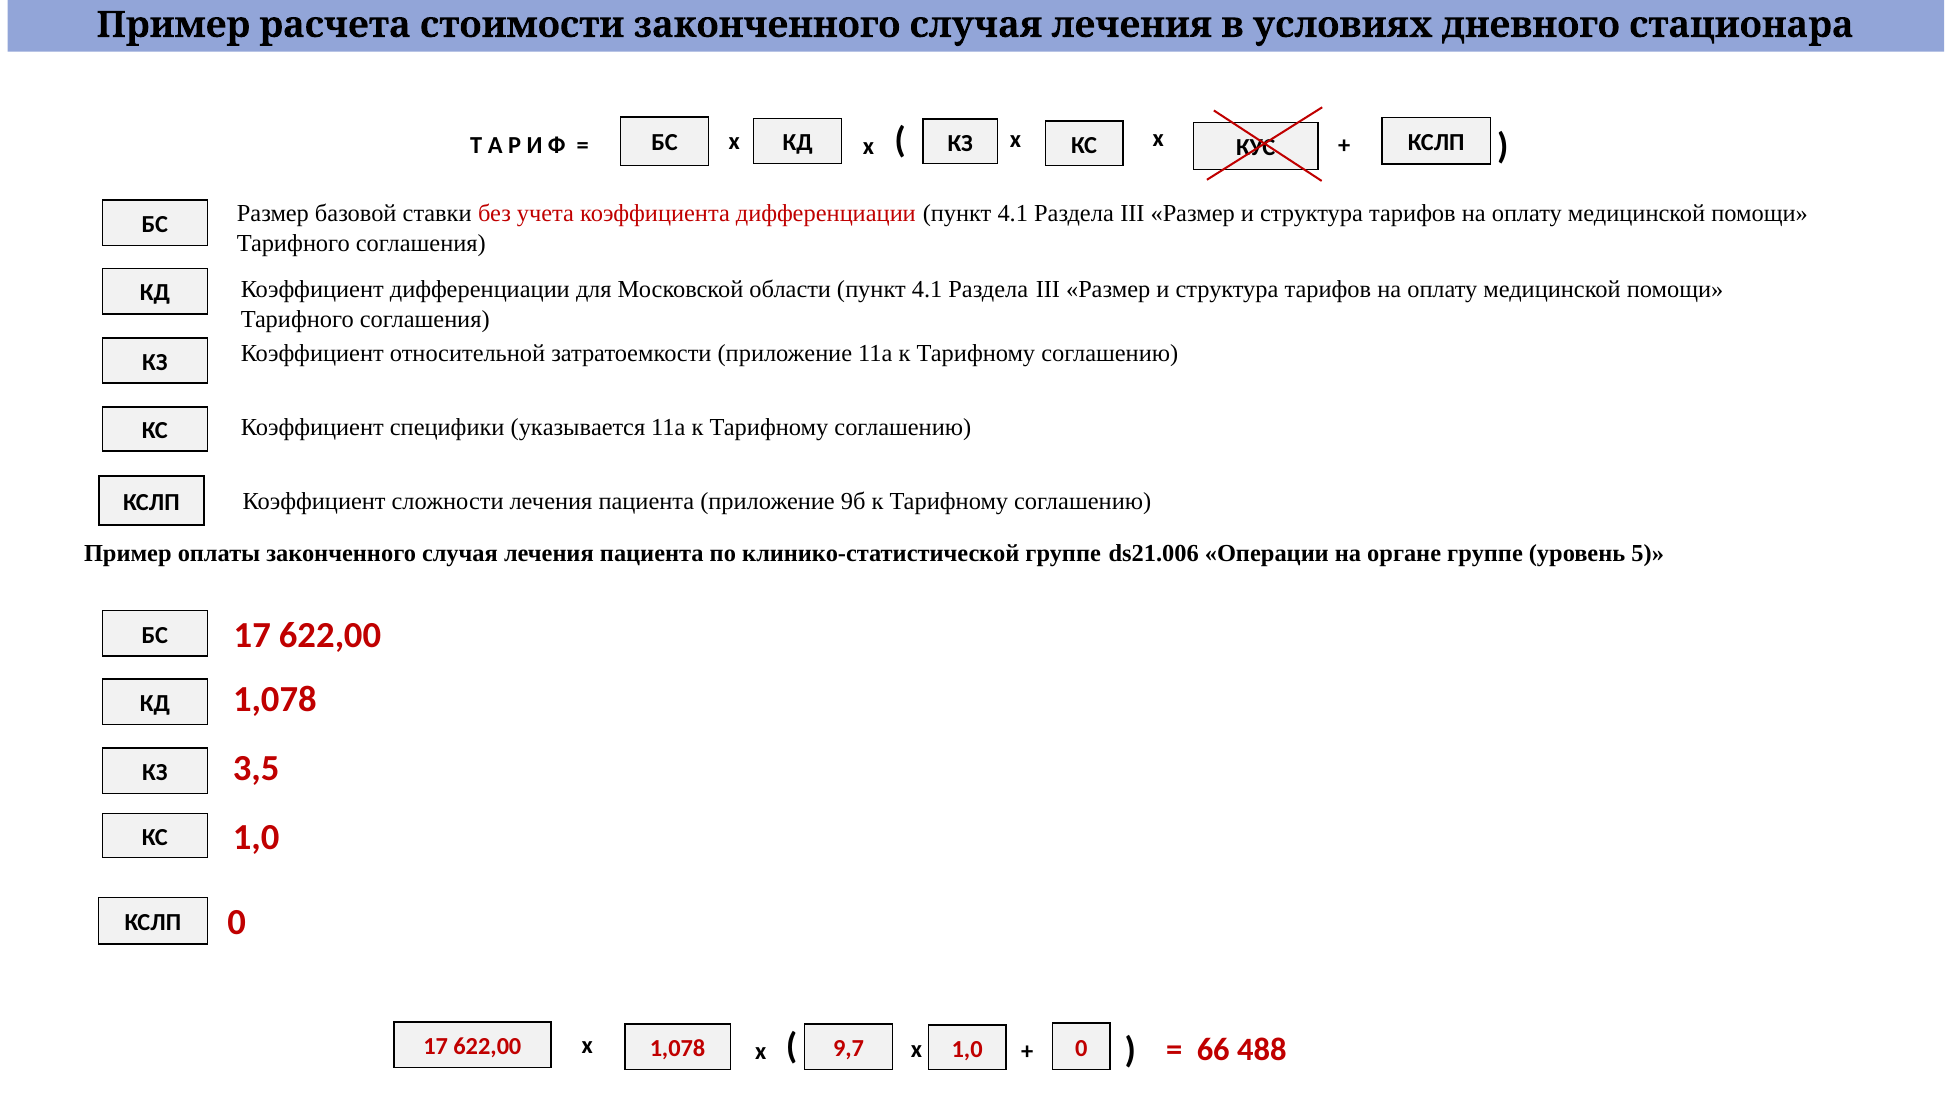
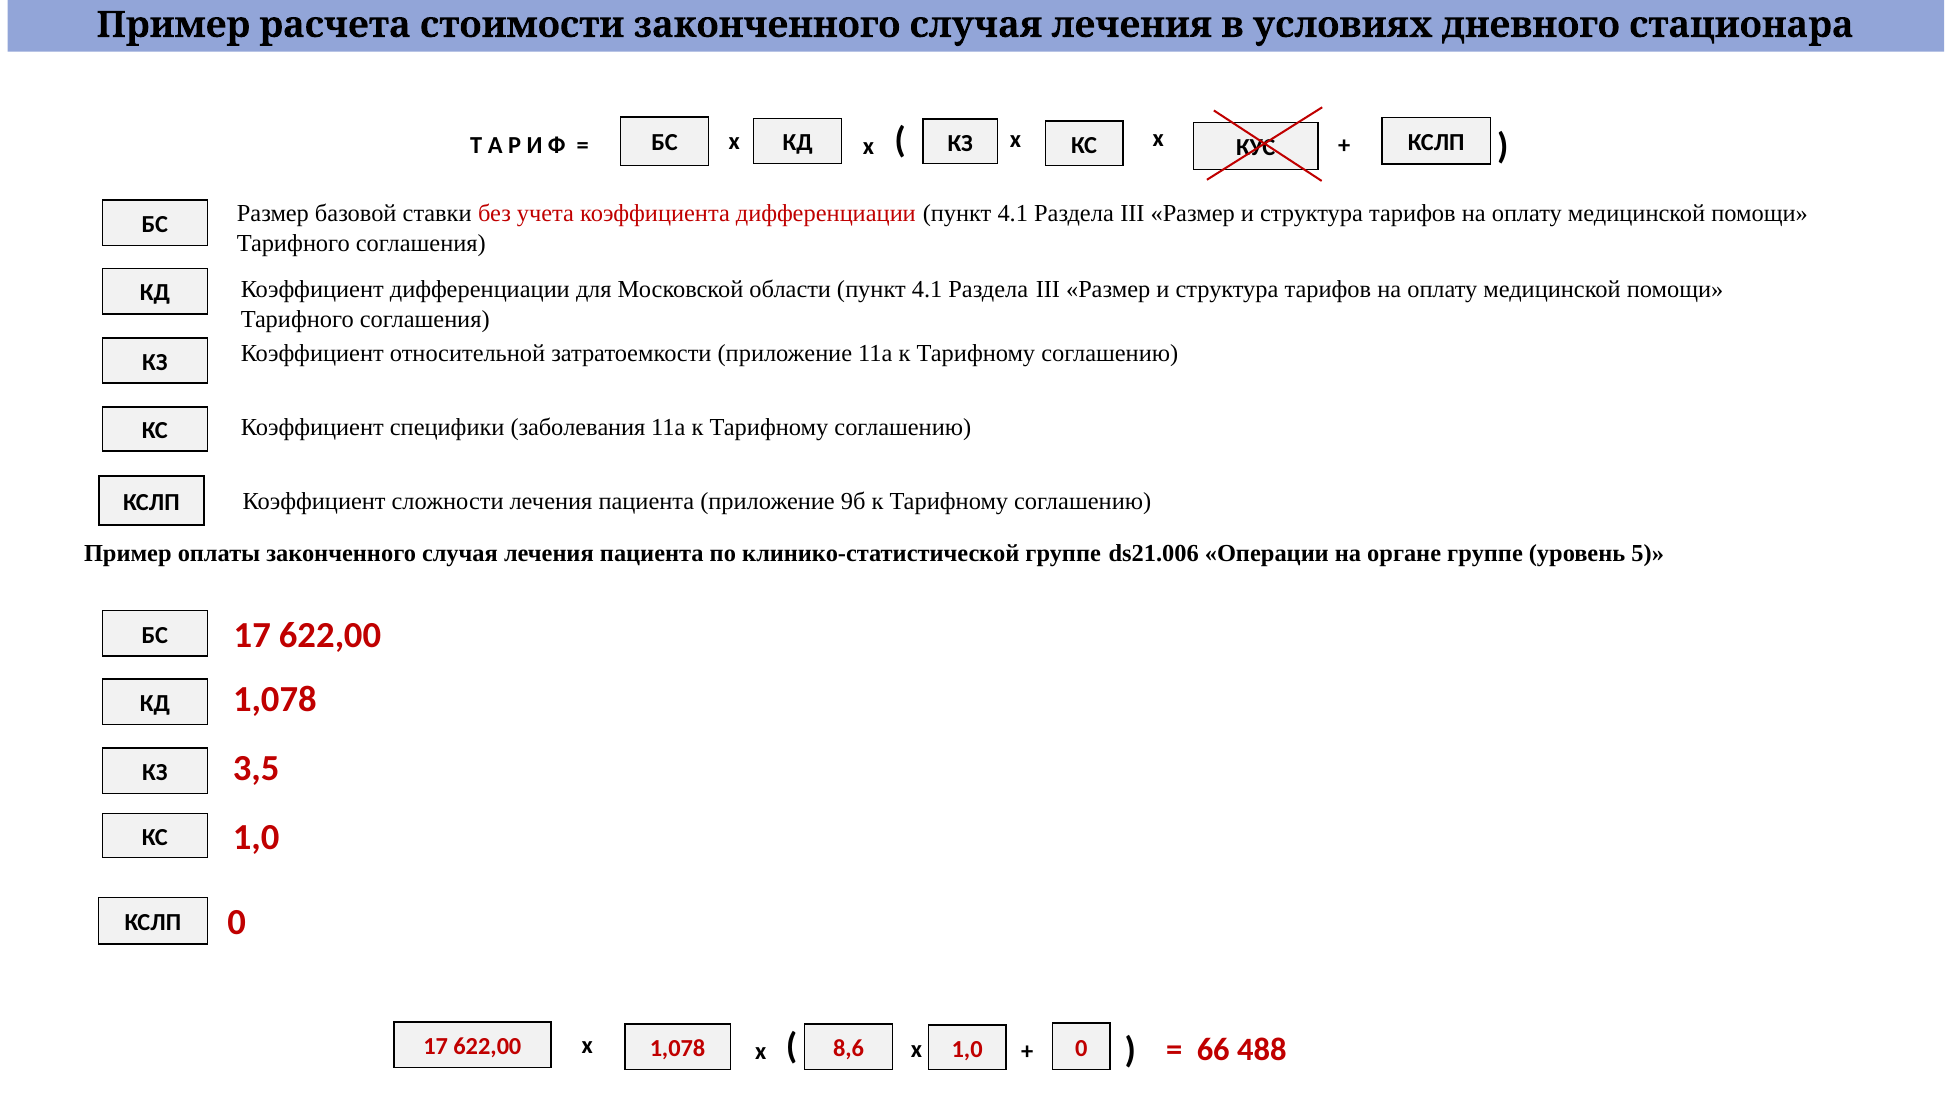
указывается: указывается -> заболевания (578, 428)
9,7: 9,7 -> 8,6 (849, 1048)
